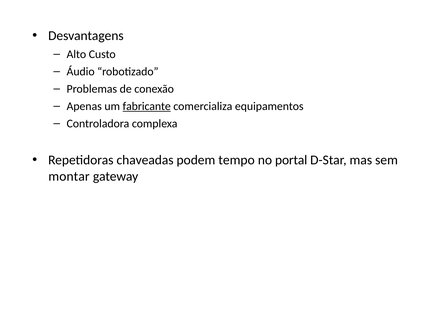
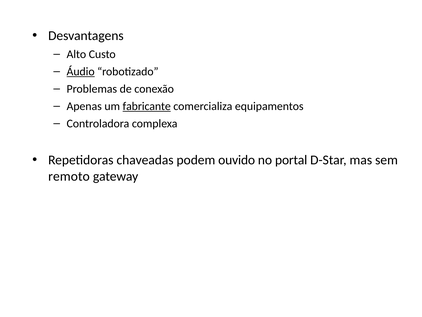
Áudio underline: none -> present (81, 71)
tempo: tempo -> ouvido (237, 160)
montar: montar -> remoto (69, 176)
